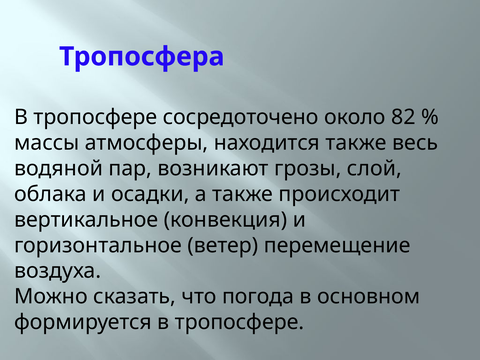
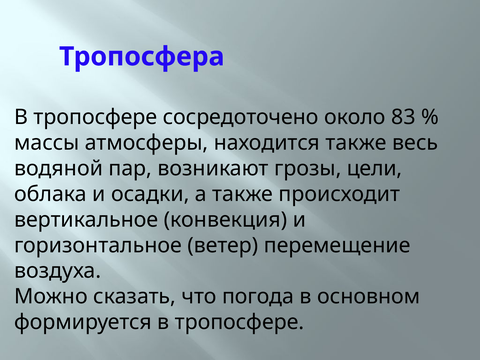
82: 82 -> 83 (403, 117)
слой: слой -> цели (375, 168)
